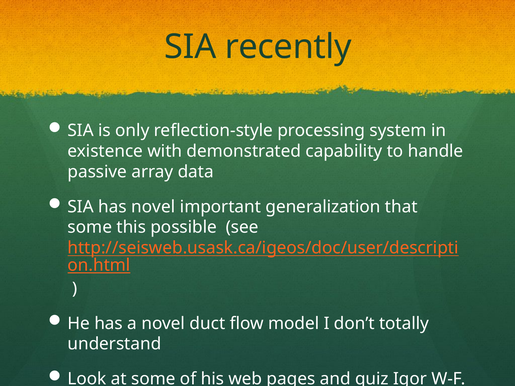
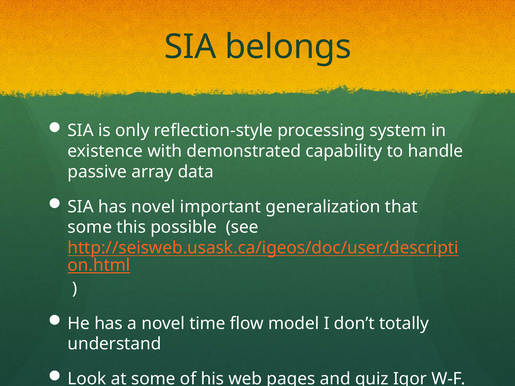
recently: recently -> belongs (288, 47)
duct: duct -> time (207, 324)
